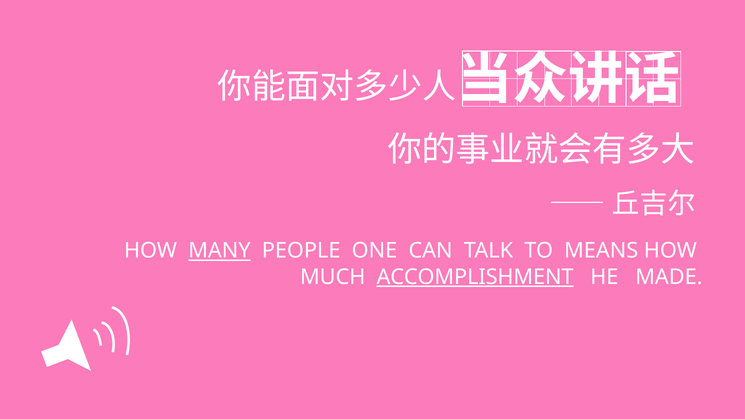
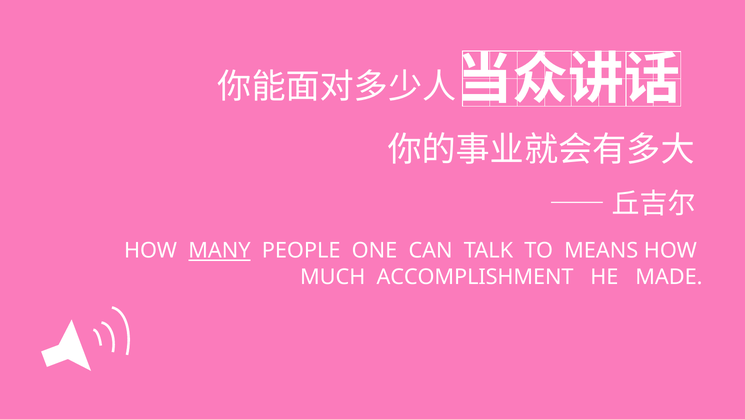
ACCOMPLISHMENT underline: present -> none (475, 277)
